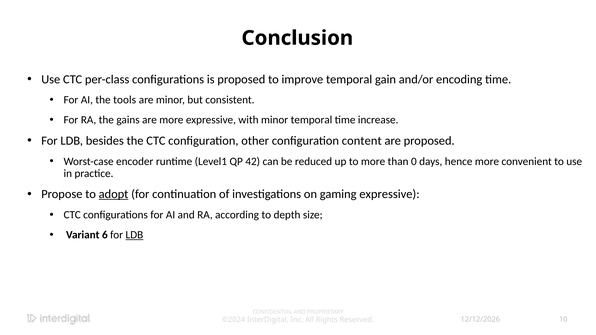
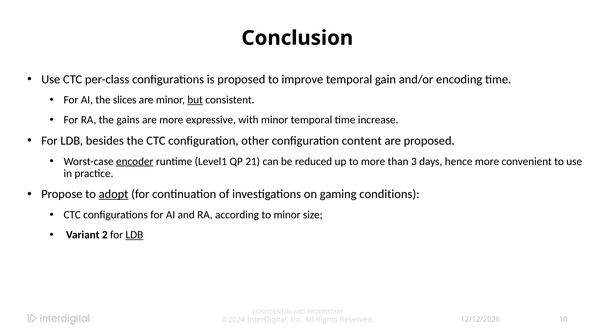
tools: tools -> slices (125, 100)
but underline: none -> present (195, 100)
encoder underline: none -> present (135, 161)
42: 42 -> 21 (253, 161)
0: 0 -> 3 (414, 161)
gaming expressive: expressive -> conditions (389, 194)
to depth: depth -> minor (287, 215)
6: 6 -> 2 (105, 235)
